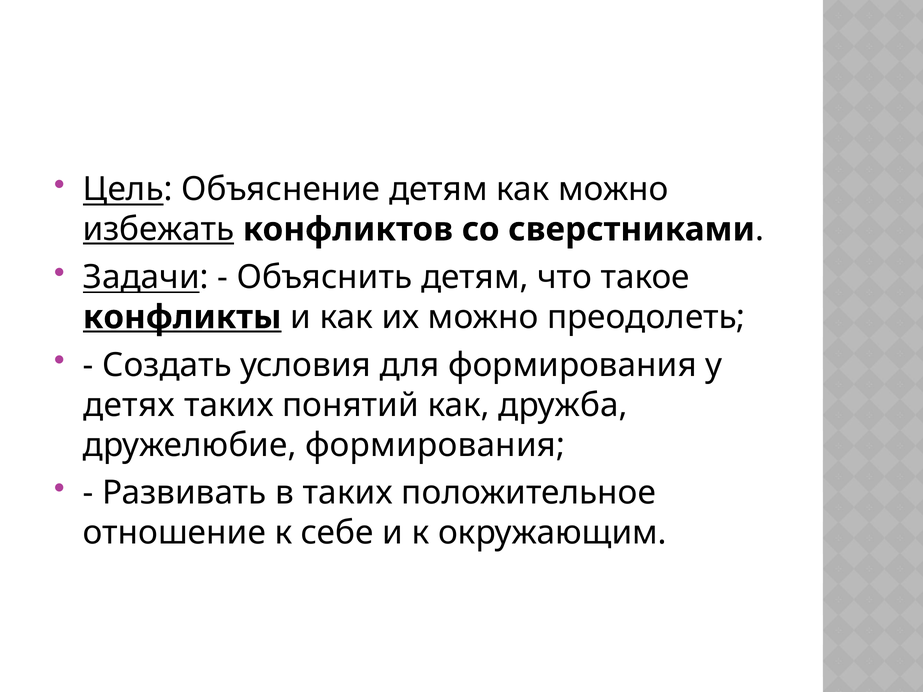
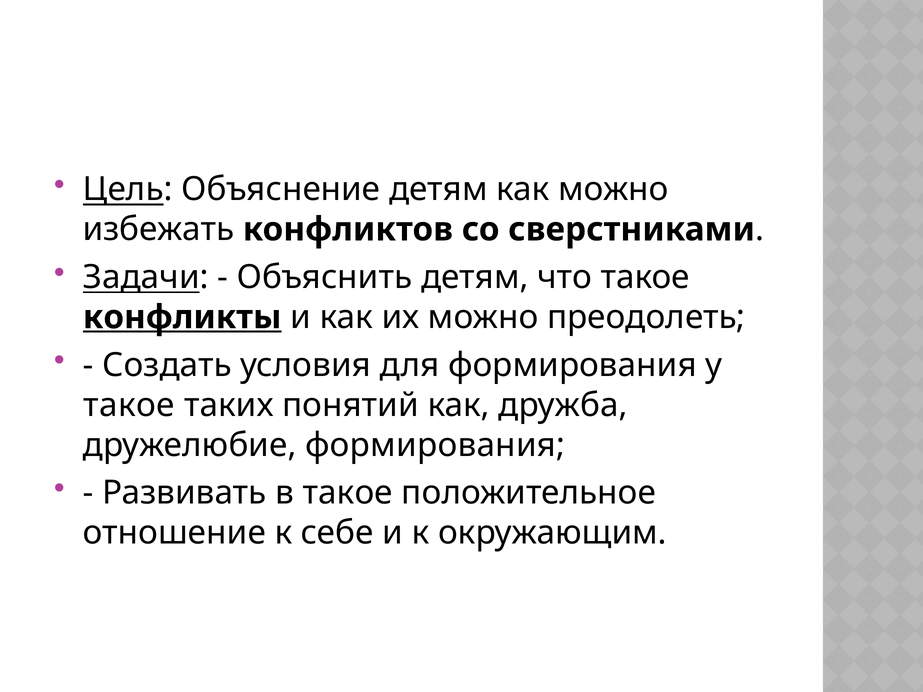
избежать underline: present -> none (159, 229)
детях: детях -> такое (129, 405)
в таких: таких -> такое (348, 493)
